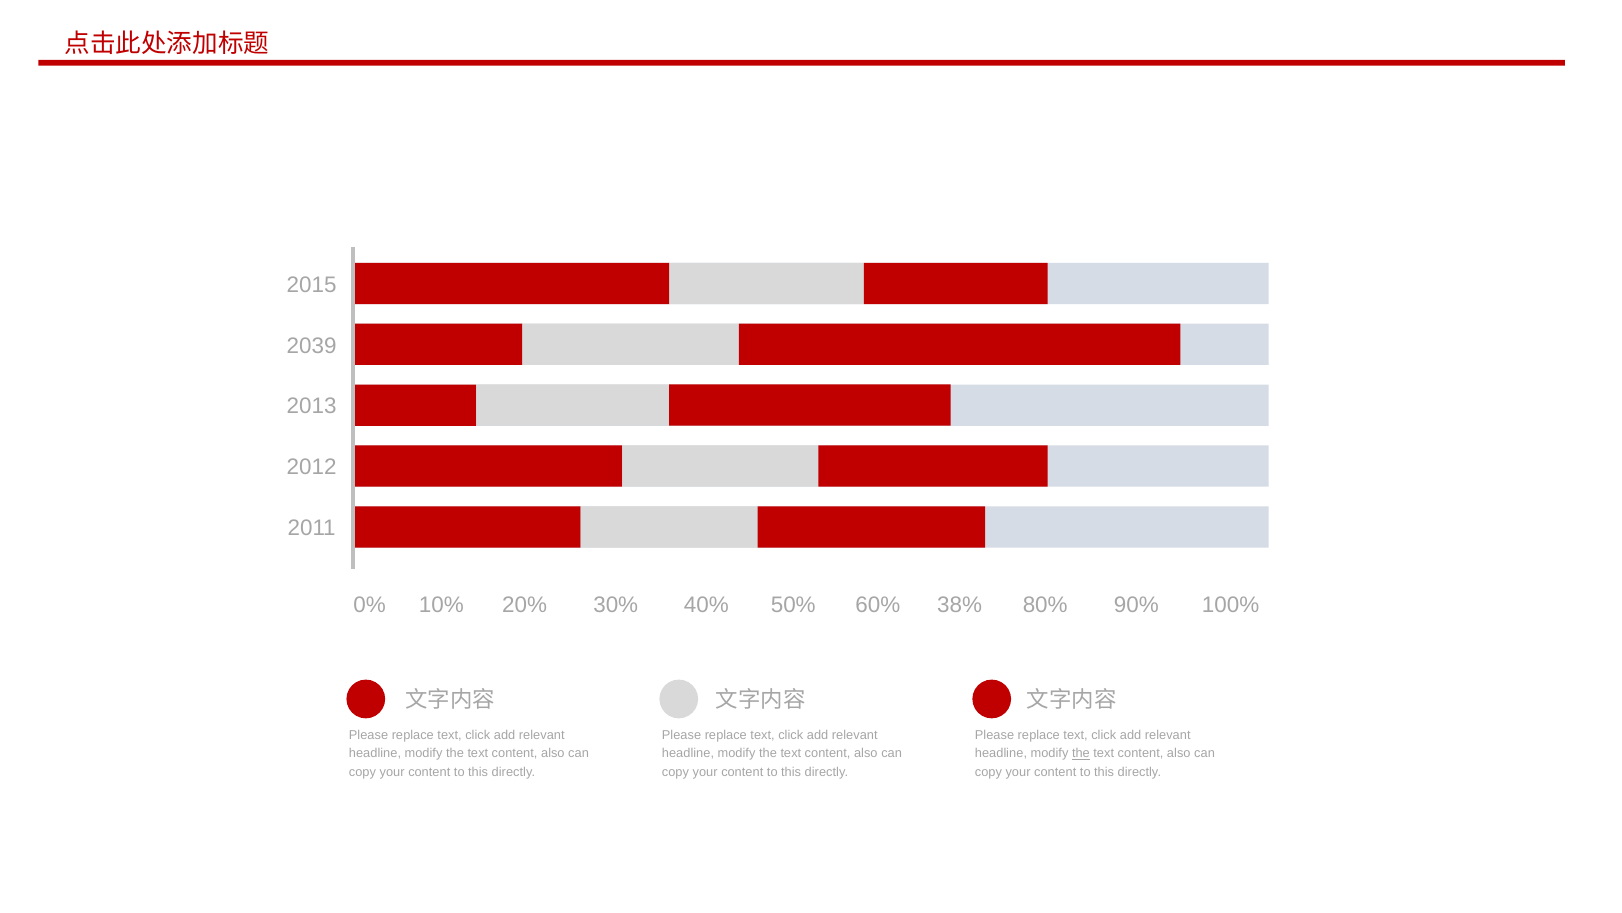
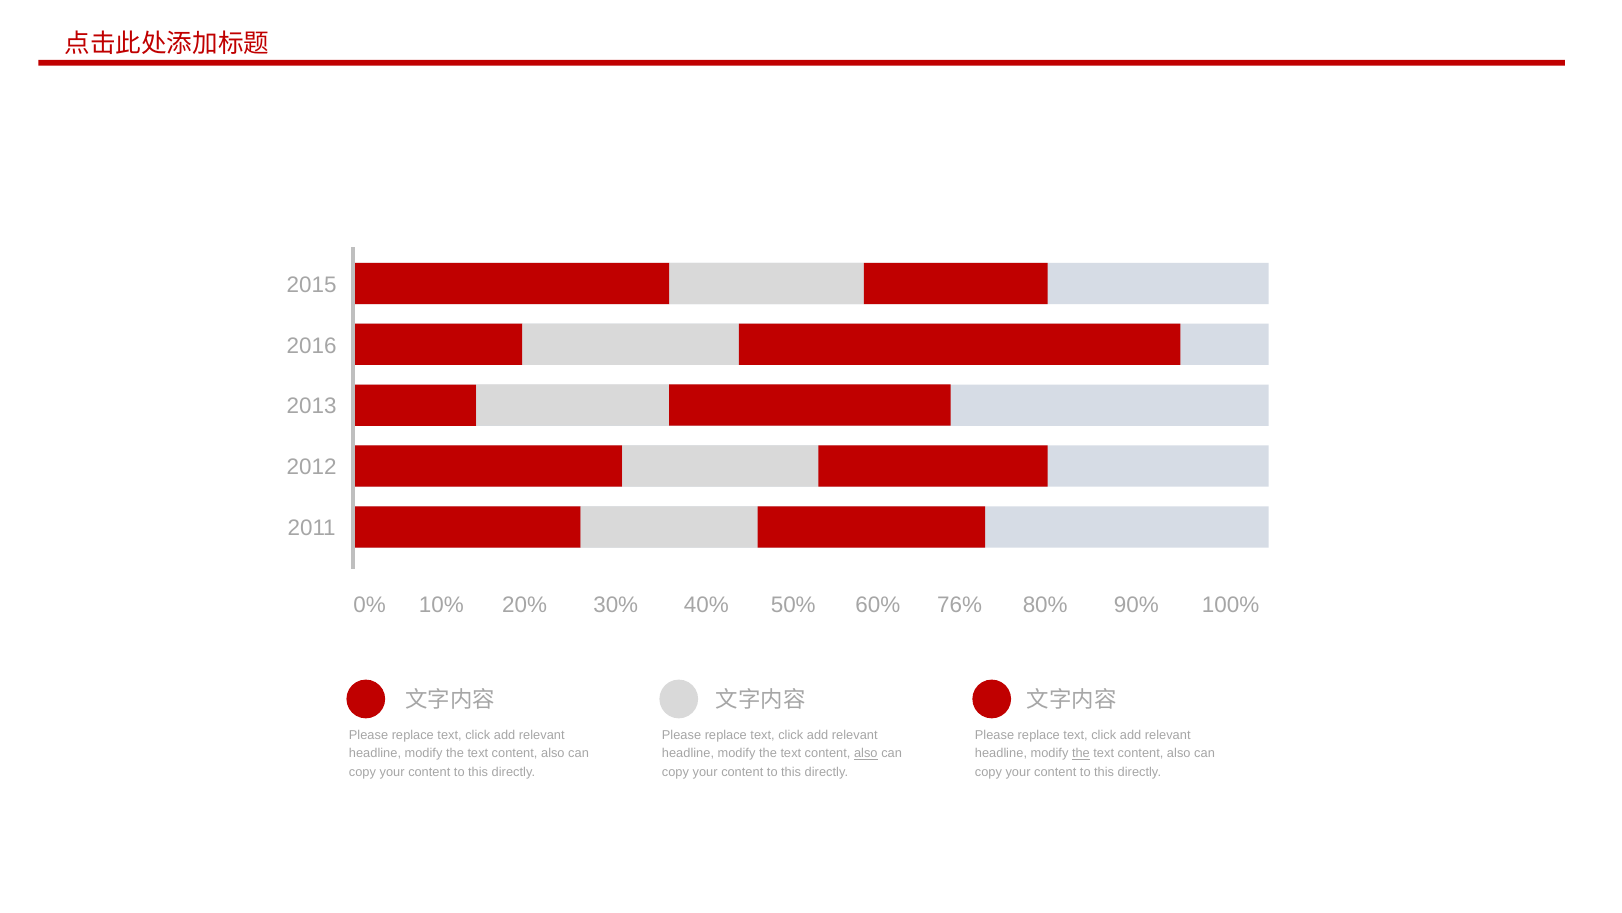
2039: 2039 -> 2016 (312, 346)
38%: 38% -> 76% (960, 605)
also underline: none -> present (866, 753)
